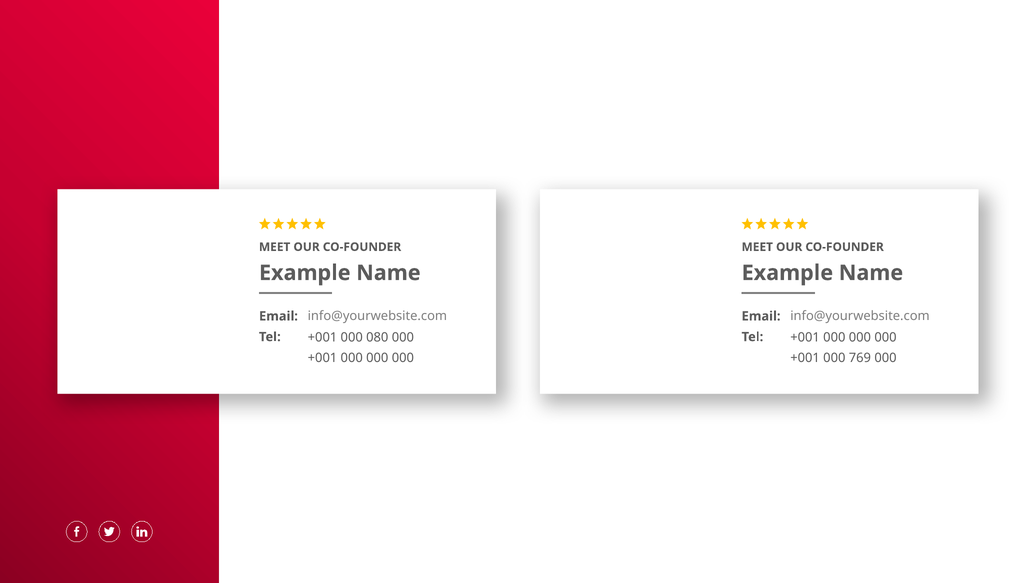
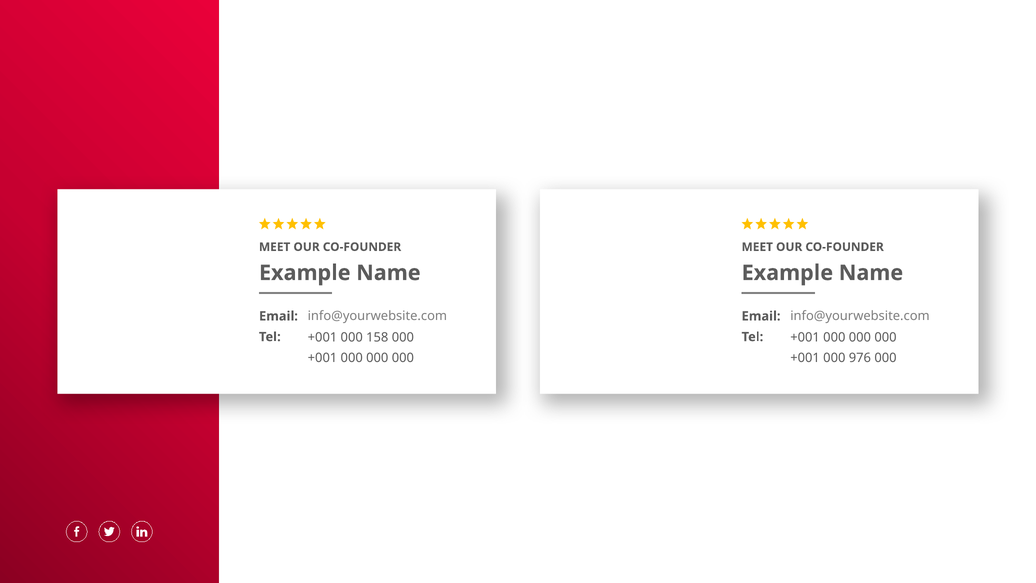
080: 080 -> 158 (377, 337)
769: 769 -> 976 (860, 358)
